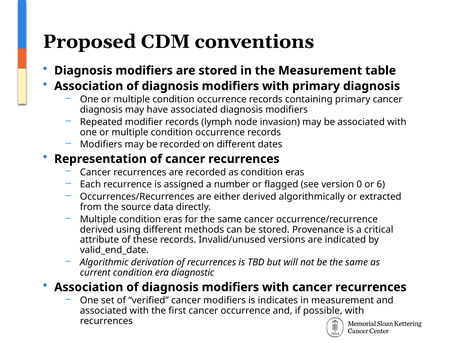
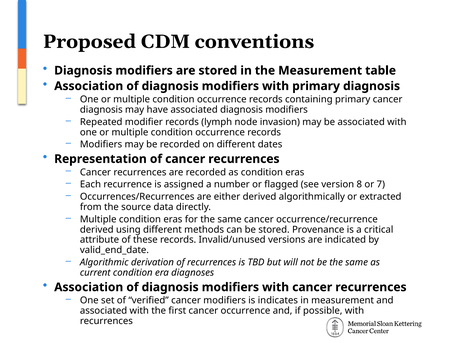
0: 0 -> 8 (359, 184)
6: 6 -> 7 (381, 184)
diagnostic: diagnostic -> diagnoses (193, 272)
